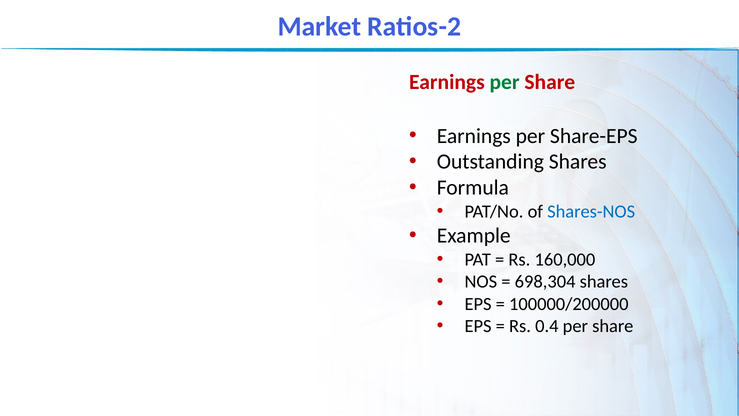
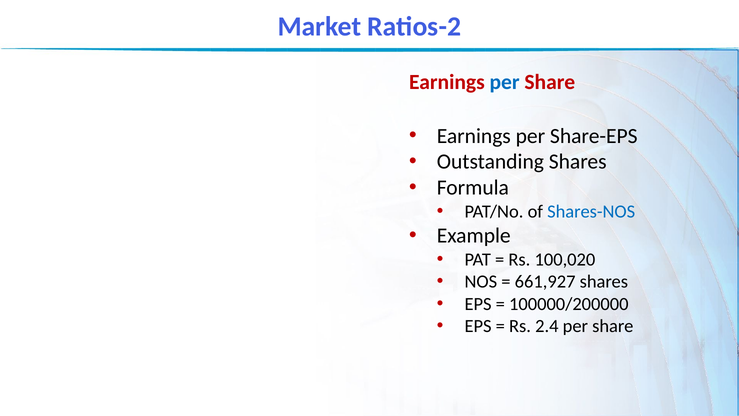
per colour: green -> blue (505, 82)
160,000: 160,000 -> 100,020 (565, 259)
698,304: 698,304 -> 661,927 (545, 282)
0.4: 0.4 -> 2.4 (547, 326)
